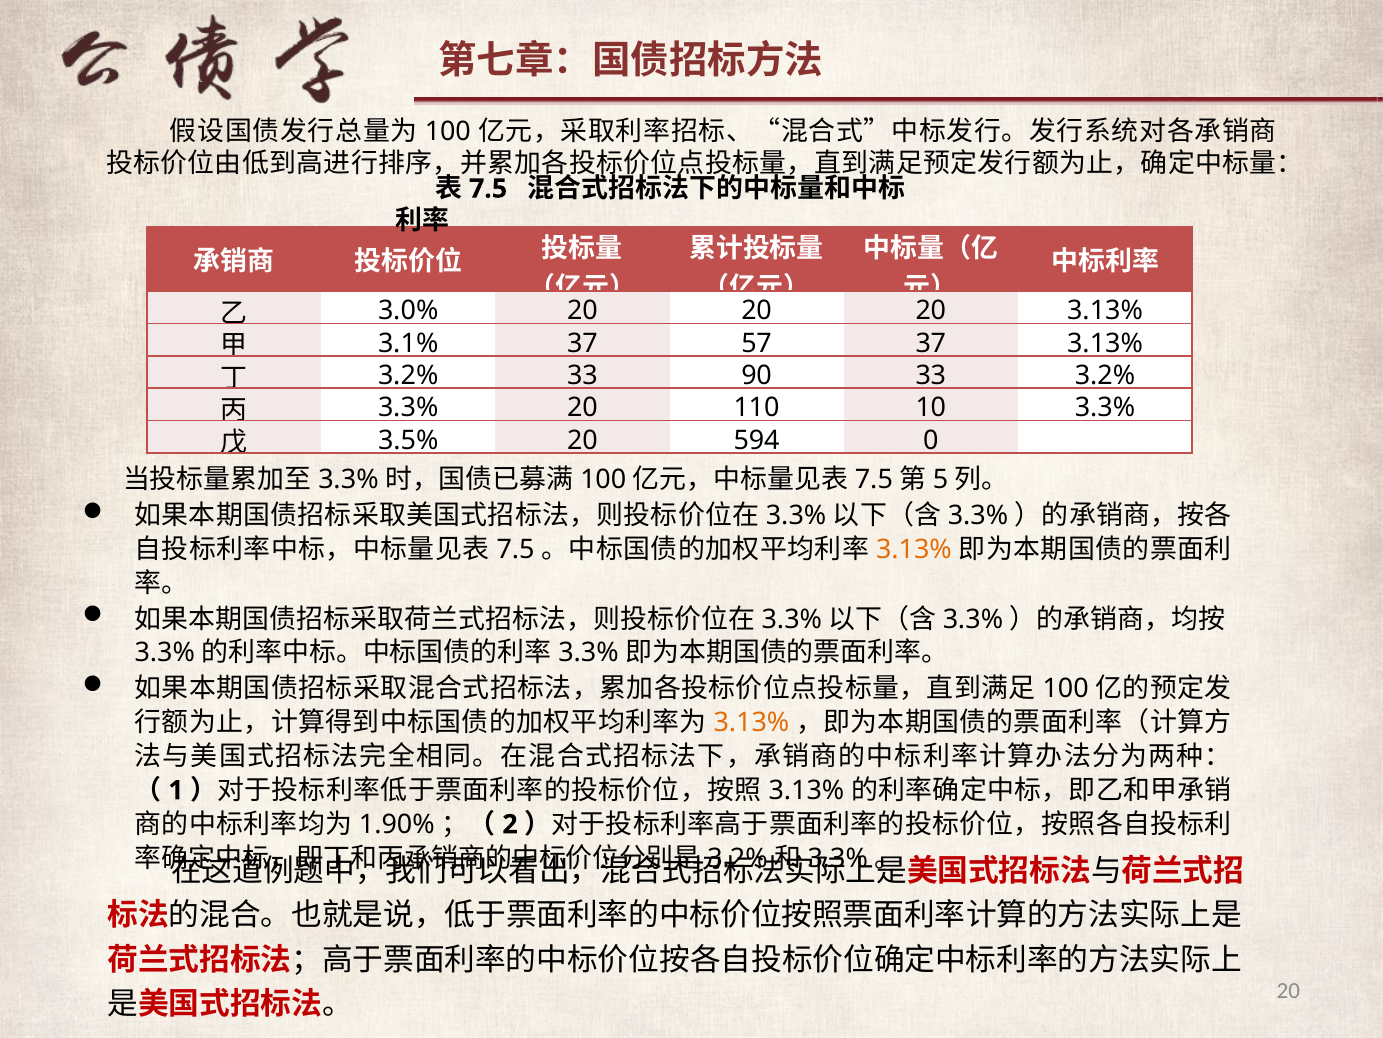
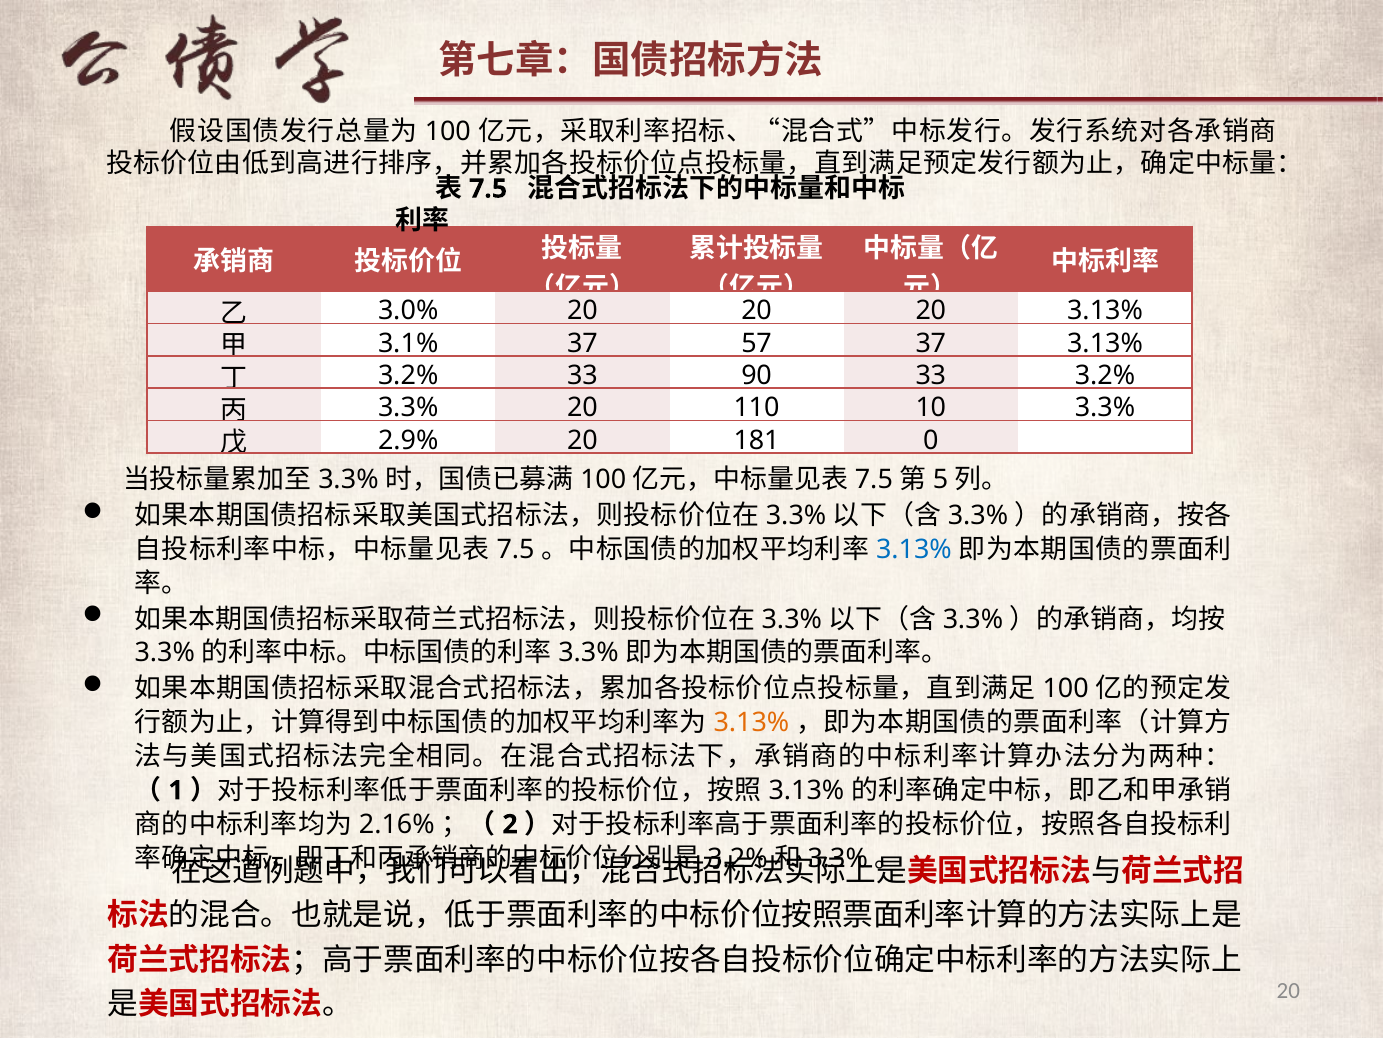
3.5%: 3.5% -> 2.9% (408, 440)
594: 594 -> 181 (757, 440)
3.13% colour: orange -> blue (914, 549)
1.90%: 1.90% -> 2.16% (397, 824)
